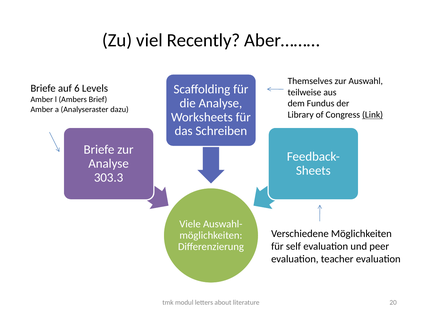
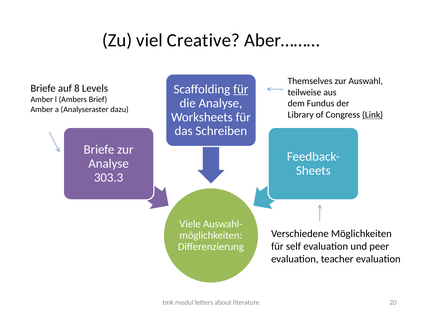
Recently: Recently -> Creative (203, 40)
für underline: none -> present (241, 89)
6: 6 -> 8 (77, 88)
